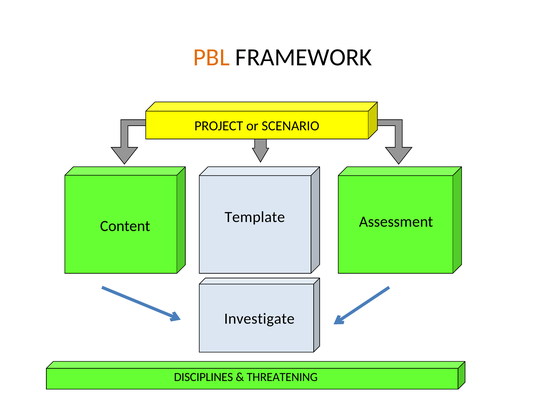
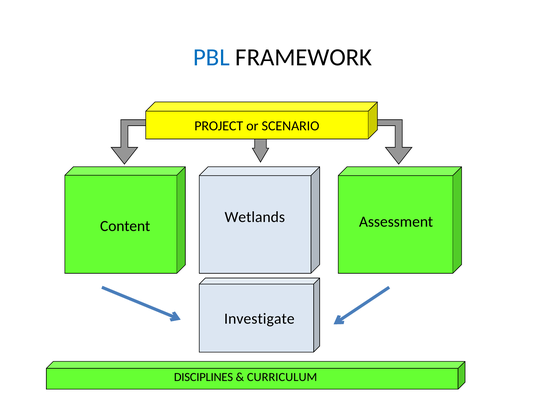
PBL colour: orange -> blue (211, 57)
Template: Template -> Wetlands (255, 217)
THREATENING: THREATENING -> CURRICULUM (282, 377)
